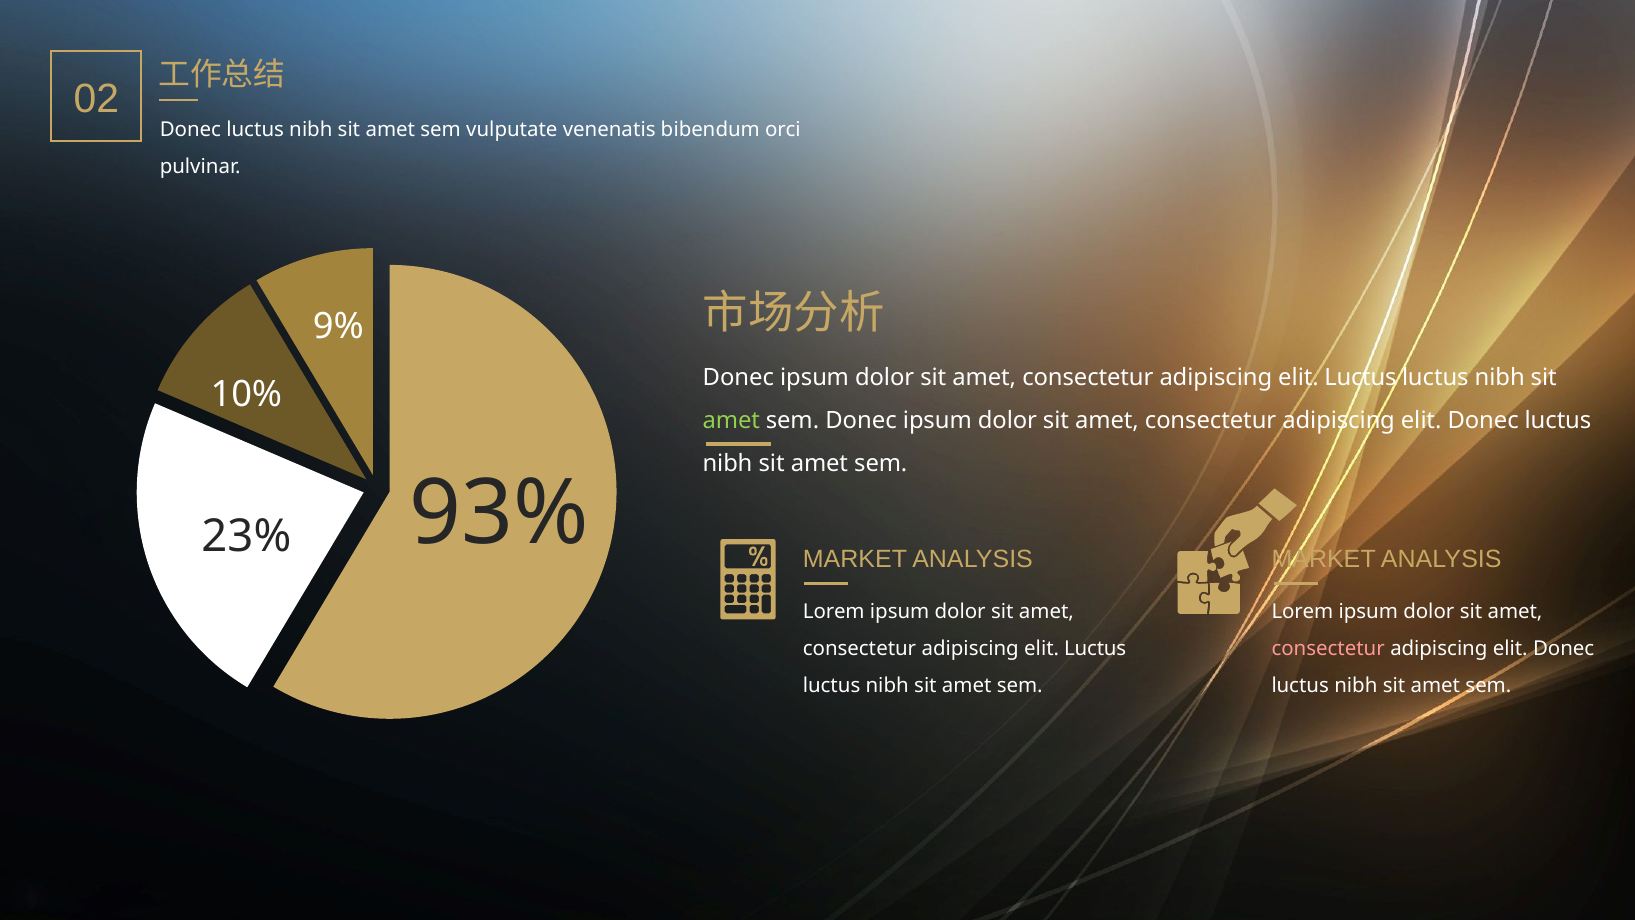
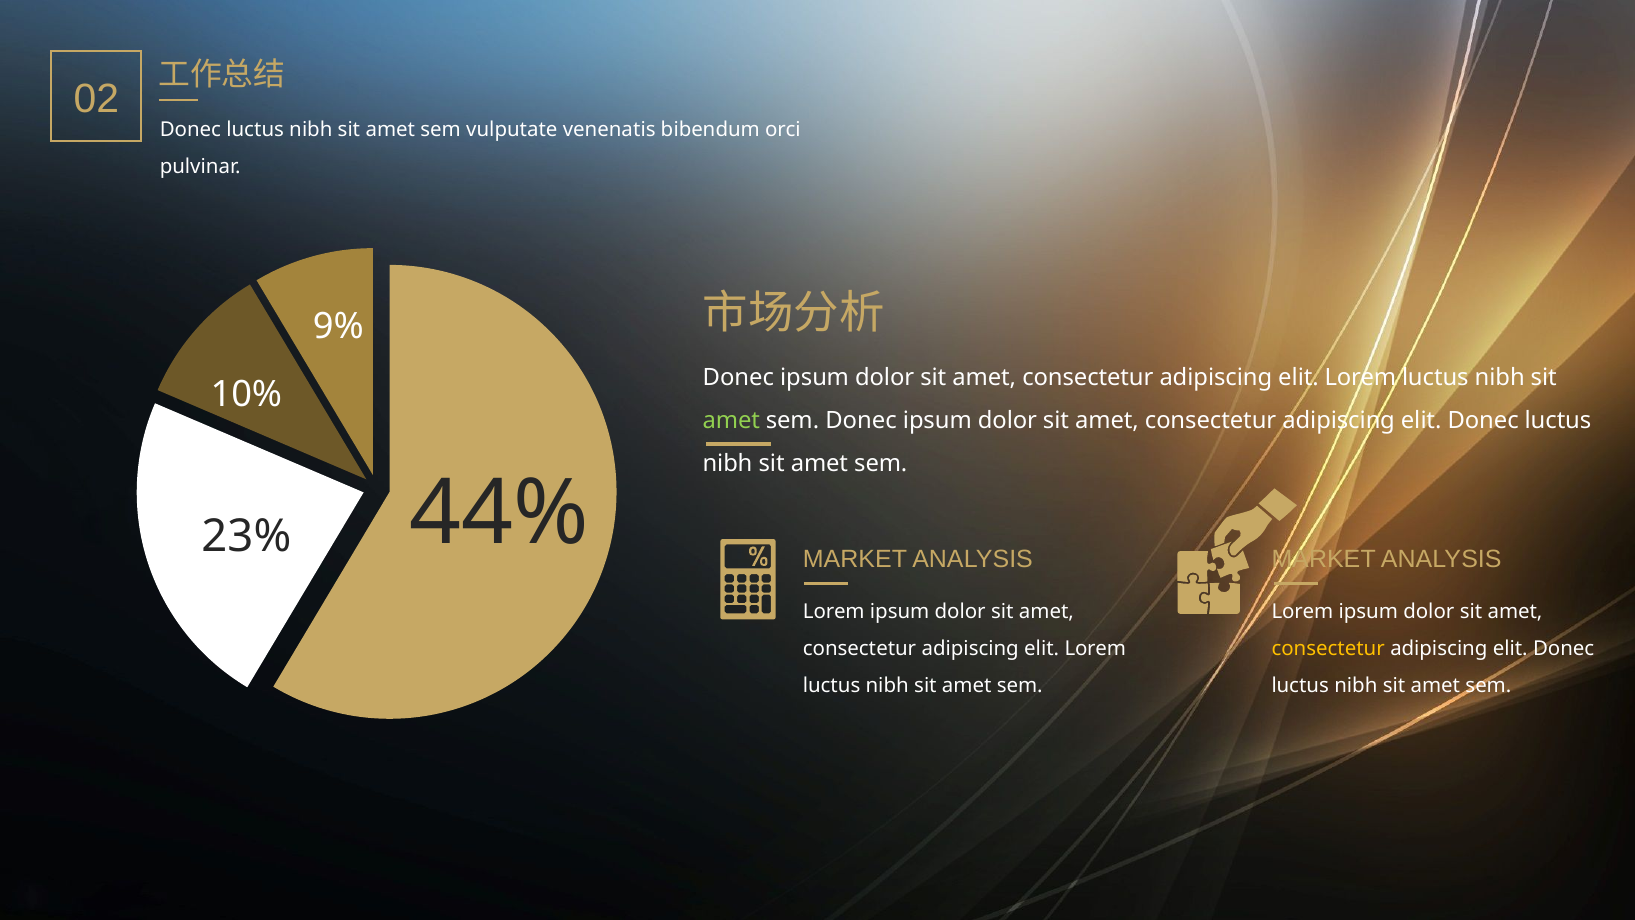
Luctus: Luctus -> Lorem (1360, 378)
93%: 93% -> 44% (499, 513)
Luctus: Luctus -> Lorem (1095, 649)
consectetur colour: pink -> yellow (1328, 649)
